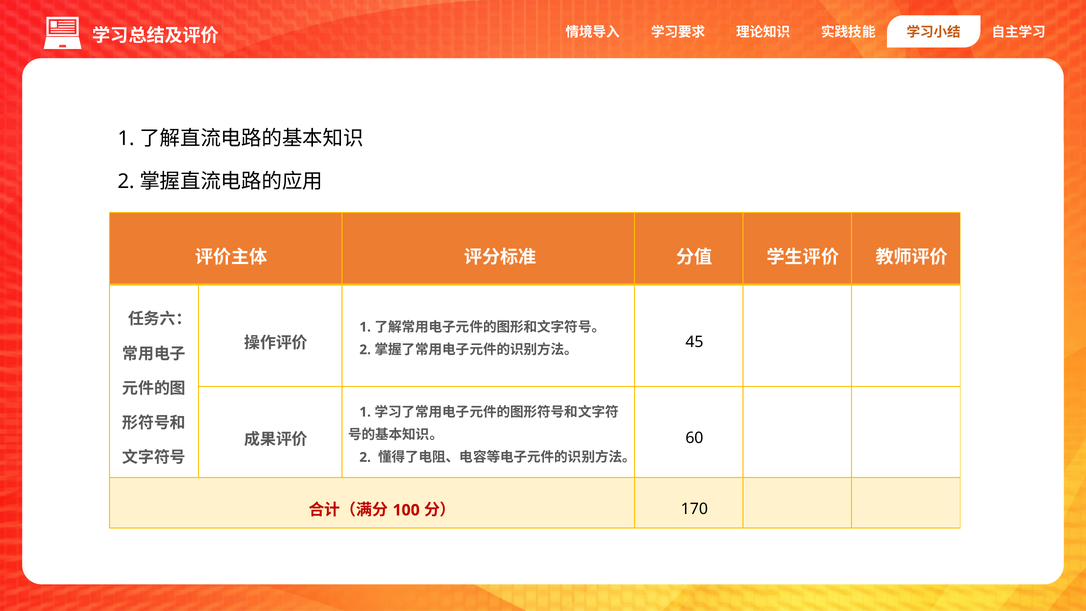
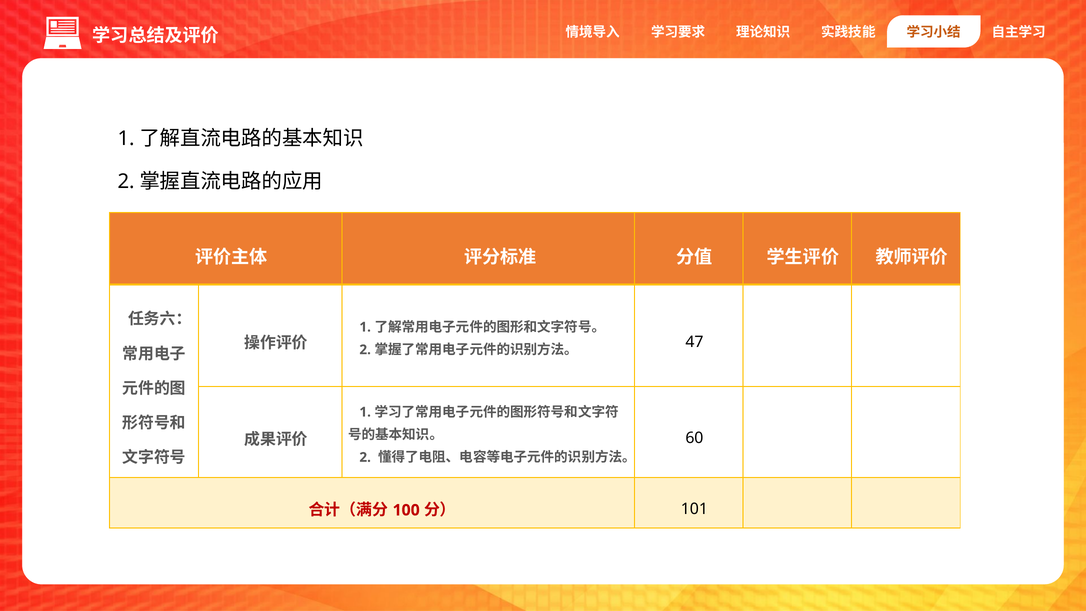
45: 45 -> 47 (694, 342)
170: 170 -> 101 (694, 509)
